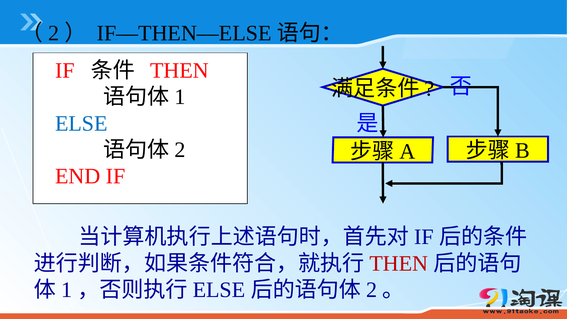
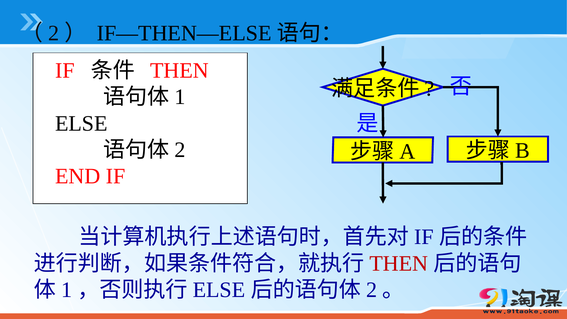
ELSE colour: blue -> black (81, 123)
